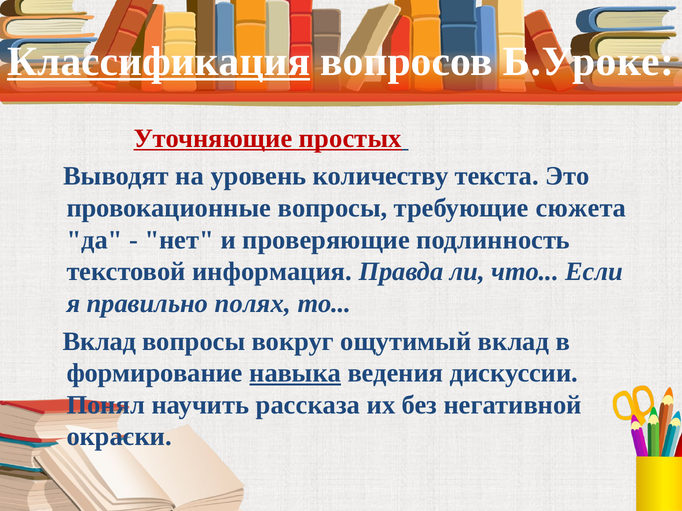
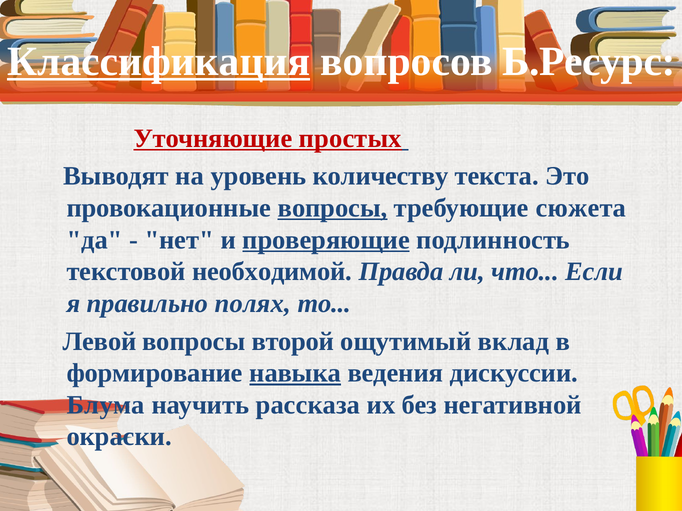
Б.Уроке: Б.Уроке -> Б.Ресурс (589, 62)
вопросы underline: none -> present (333, 208)
проверяющие underline: none -> present (326, 240)
информация: информация -> необходимой (272, 272)
Вклад: Вклад -> Левой (100, 342)
вокруг: вокруг -> второй (293, 342)
Понял: Понял -> Блума (106, 405)
